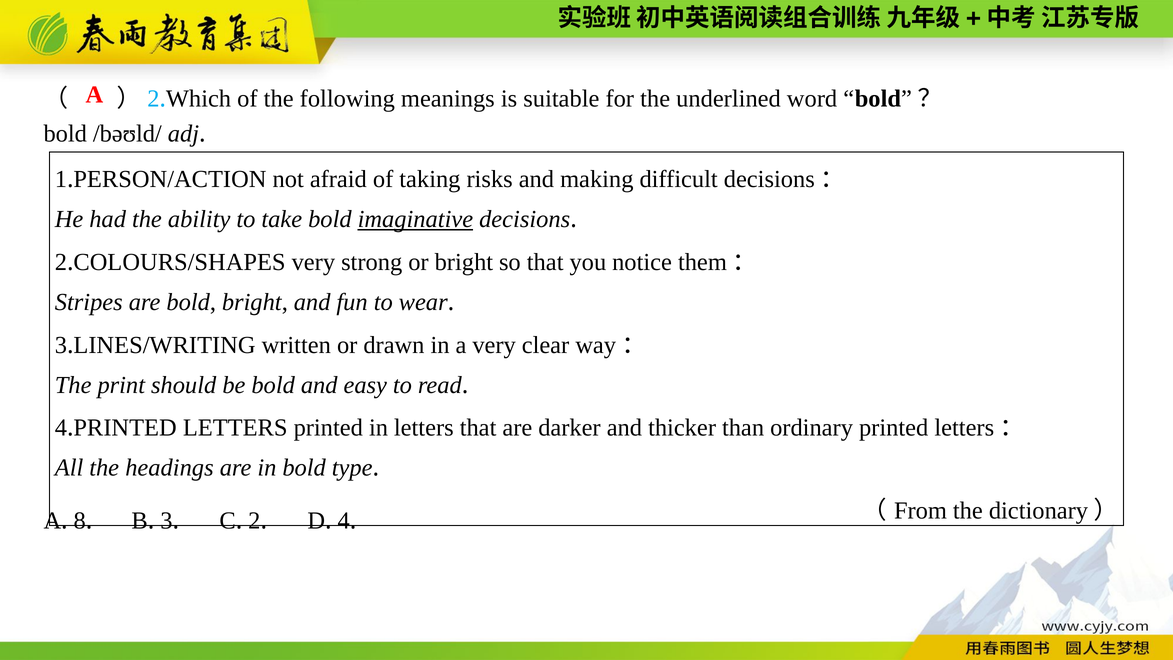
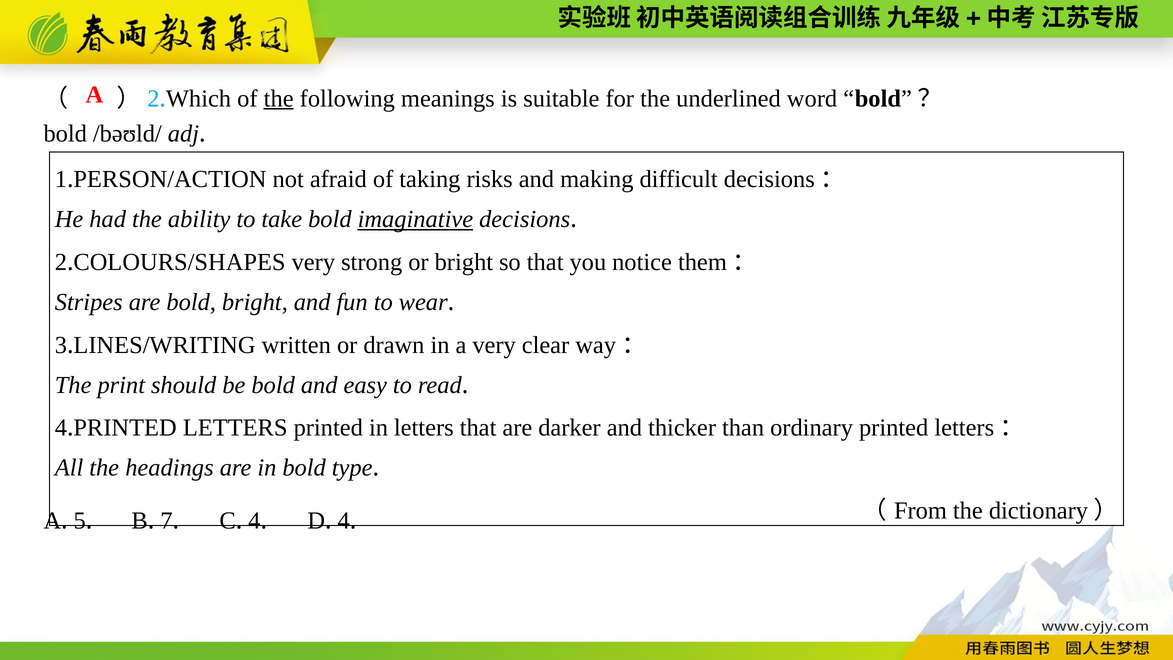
the underline: none -> present (279, 98)
8: 8 -> 5 (80, 521)
3: 3 -> 7 (166, 521)
2: 2 -> 4 (254, 521)
